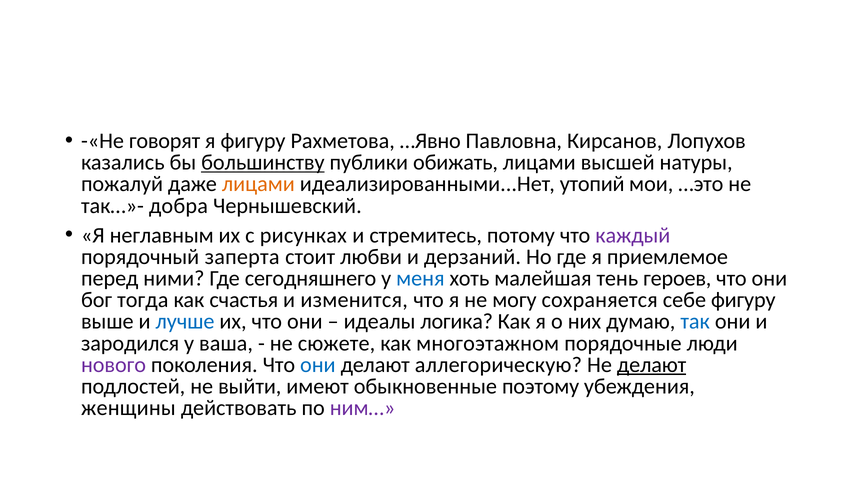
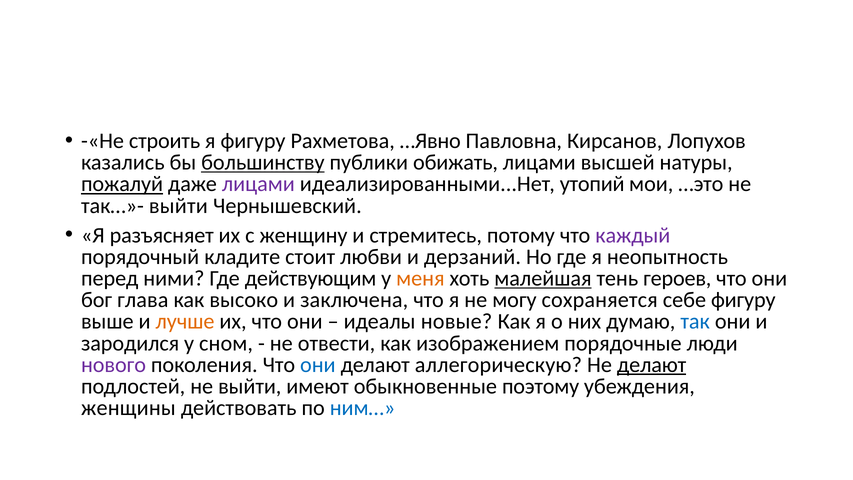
говорят: говорят -> строить (165, 141)
пожалуй underline: none -> present (122, 184)
лицами colour: orange -> purple (258, 184)
так…»- добра: добра -> выйти (178, 206)
неглавным: неглавным -> разъясняет (162, 235)
рисунках: рисунках -> женщину (303, 235)
заперта: заперта -> кладите (242, 257)
приемлемое: приемлемое -> неопытность (668, 257)
сегодняшнего: сегодняшнего -> действующим (311, 278)
меня colour: blue -> orange (420, 278)
малейшая underline: none -> present (543, 278)
тогда: тогда -> глава (143, 300)
счастья: счастья -> высоко (244, 300)
изменится: изменится -> заключена (354, 300)
лучше colour: blue -> orange (185, 322)
логика: логика -> новые (456, 322)
ваша: ваша -> сном (226, 343)
сюжете: сюжете -> отвести (337, 343)
многоэтажном: многоэтажном -> изображением (488, 343)
ним… colour: purple -> blue (363, 408)
